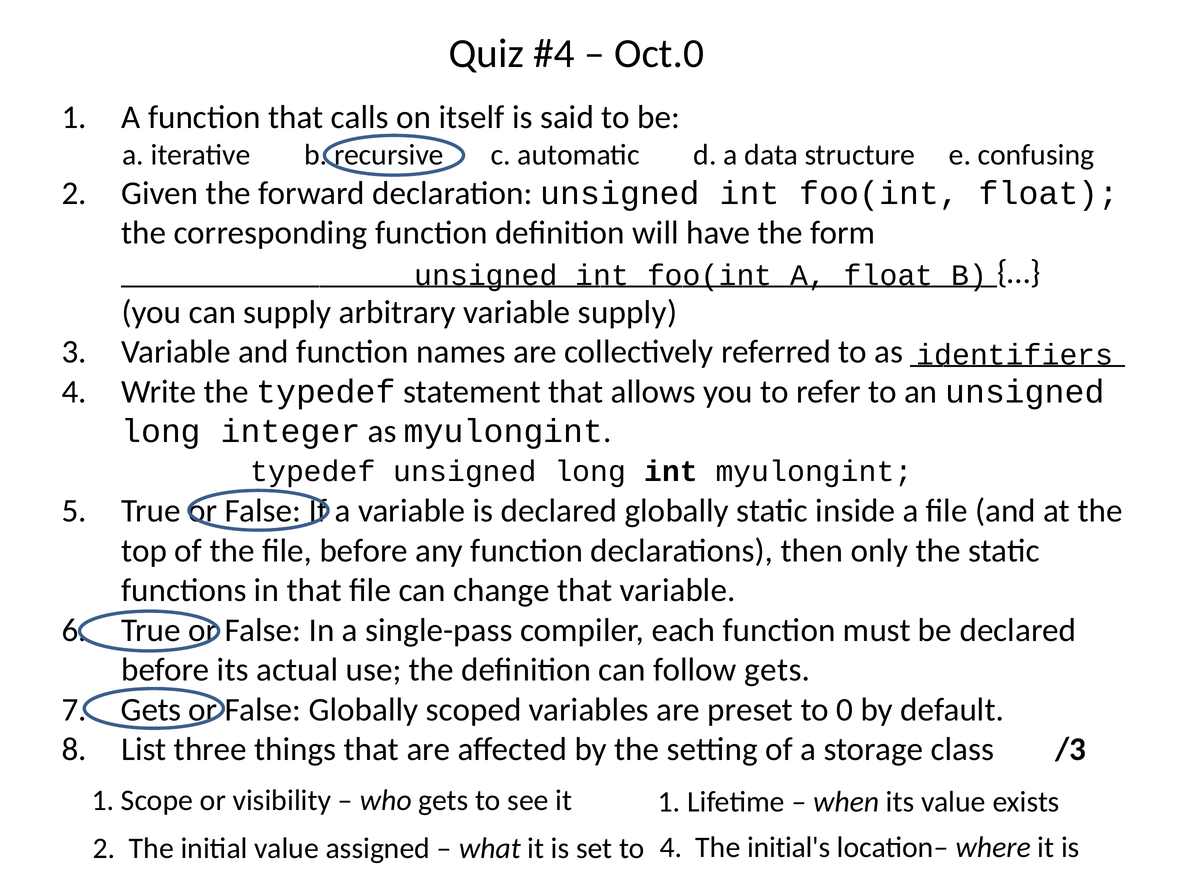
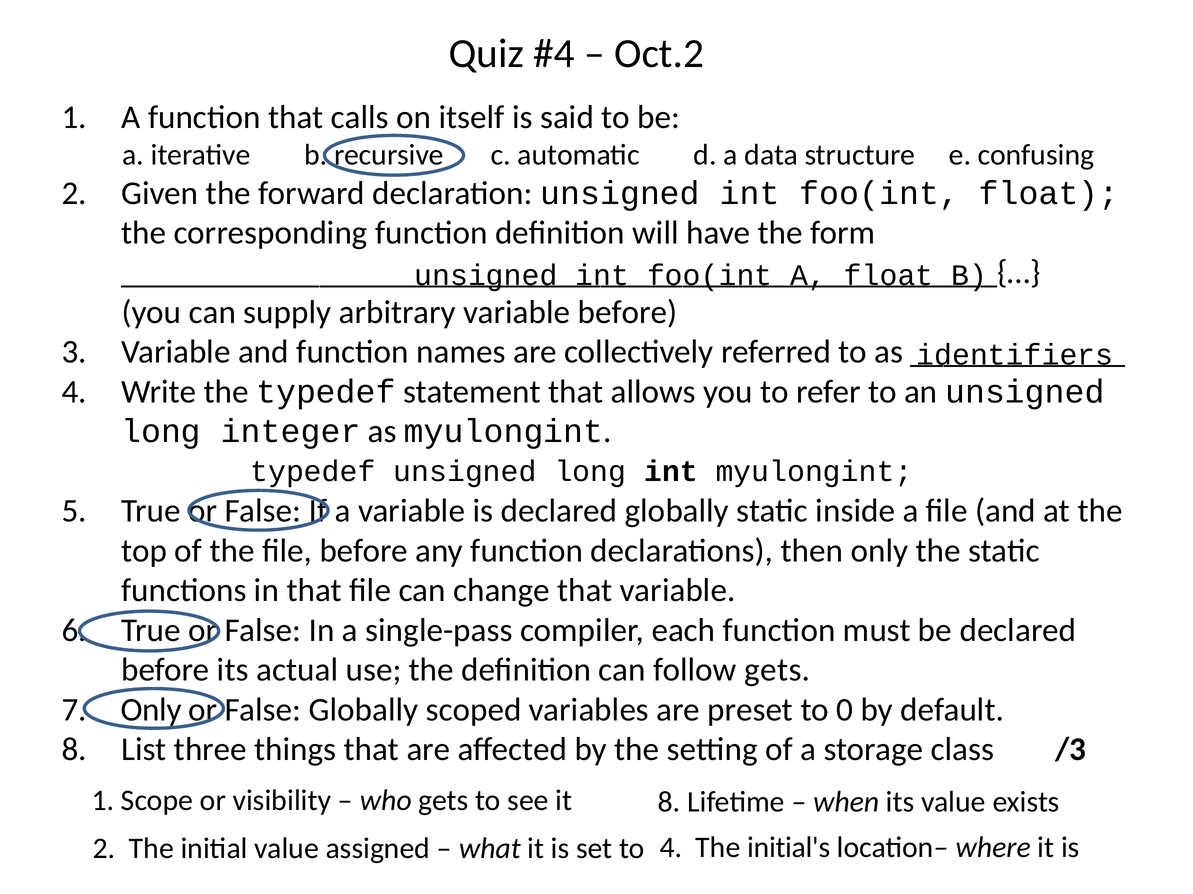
Oct.0: Oct.0 -> Oct.2 (659, 54)
variable supply: supply -> before (628, 313)
Gets: Gets -> Only (151, 710)
it 1: 1 -> 8 (669, 803)
